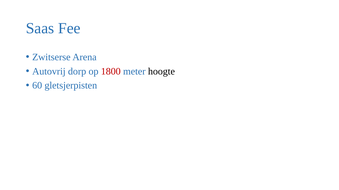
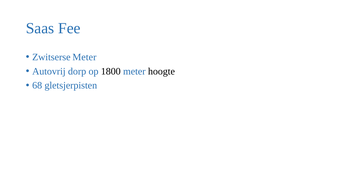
Zwitserse Arena: Arena -> Meter (84, 57)
1800 colour: red -> black (111, 72)
60: 60 -> 68 (37, 86)
